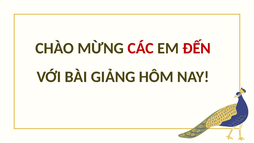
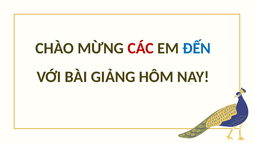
ĐẾN colour: red -> blue (197, 48)
